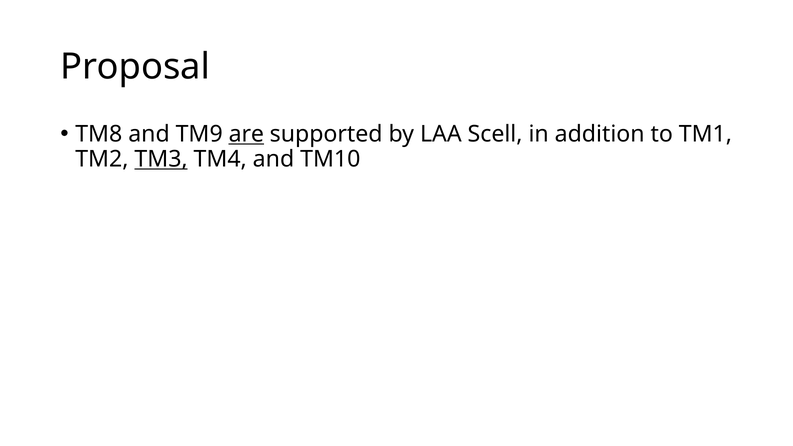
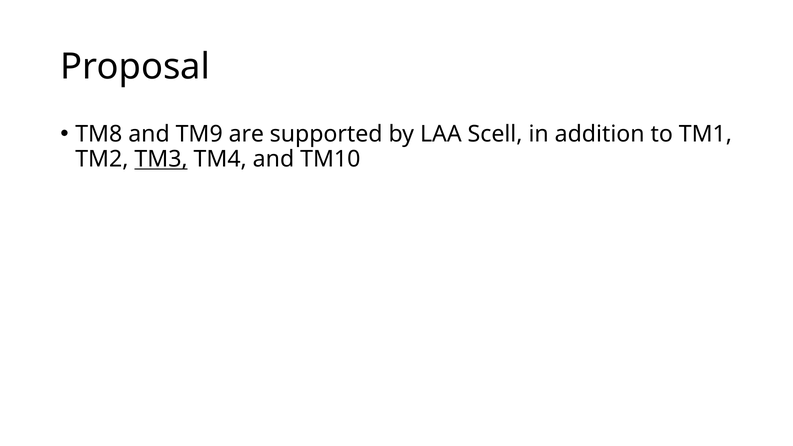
are underline: present -> none (246, 134)
